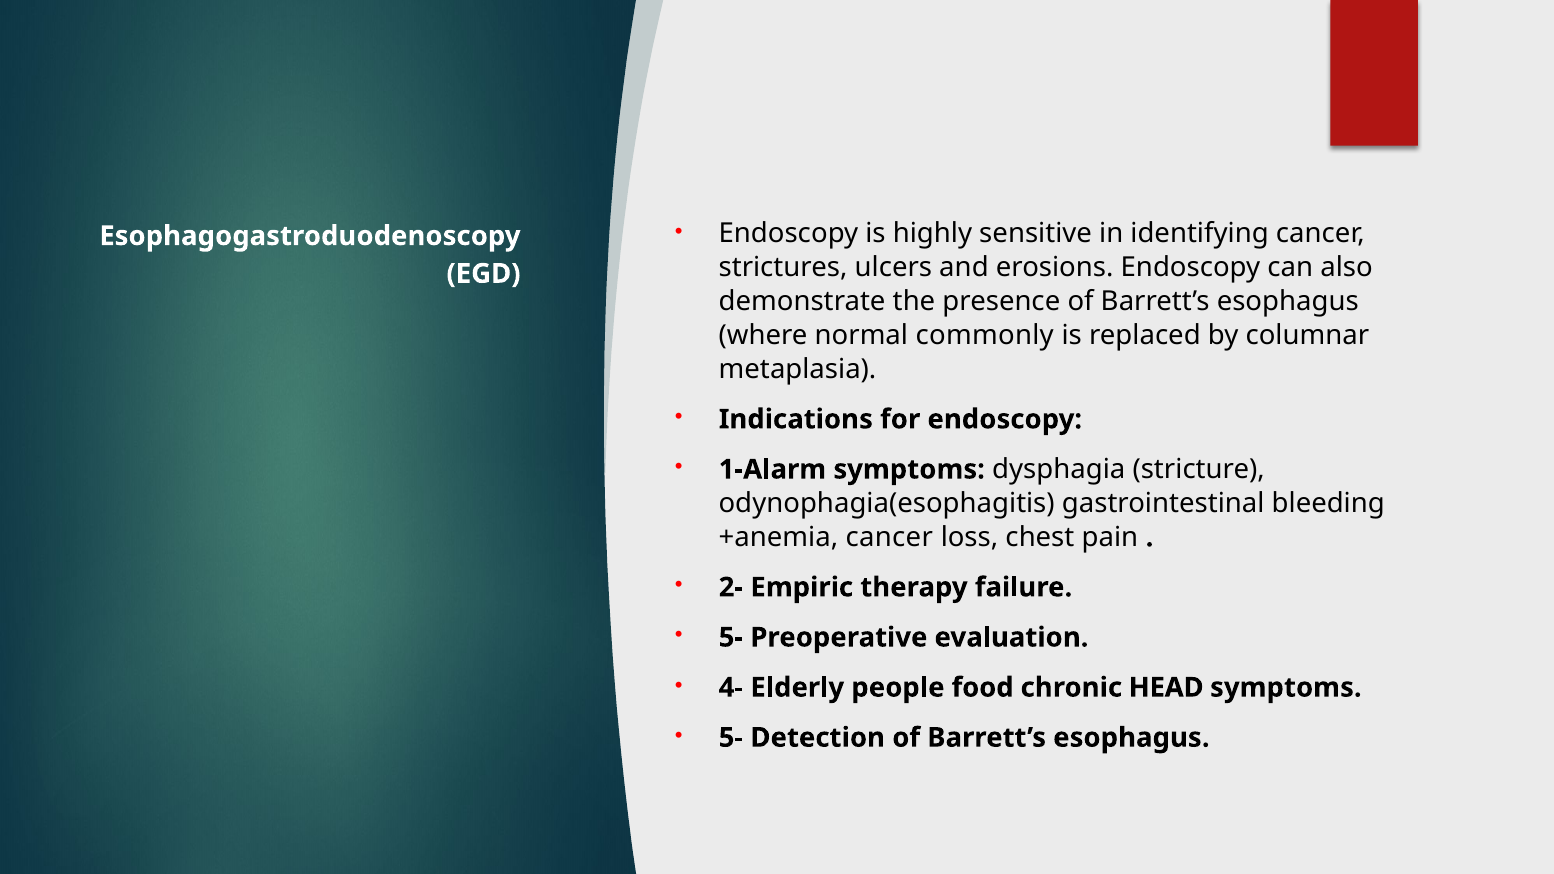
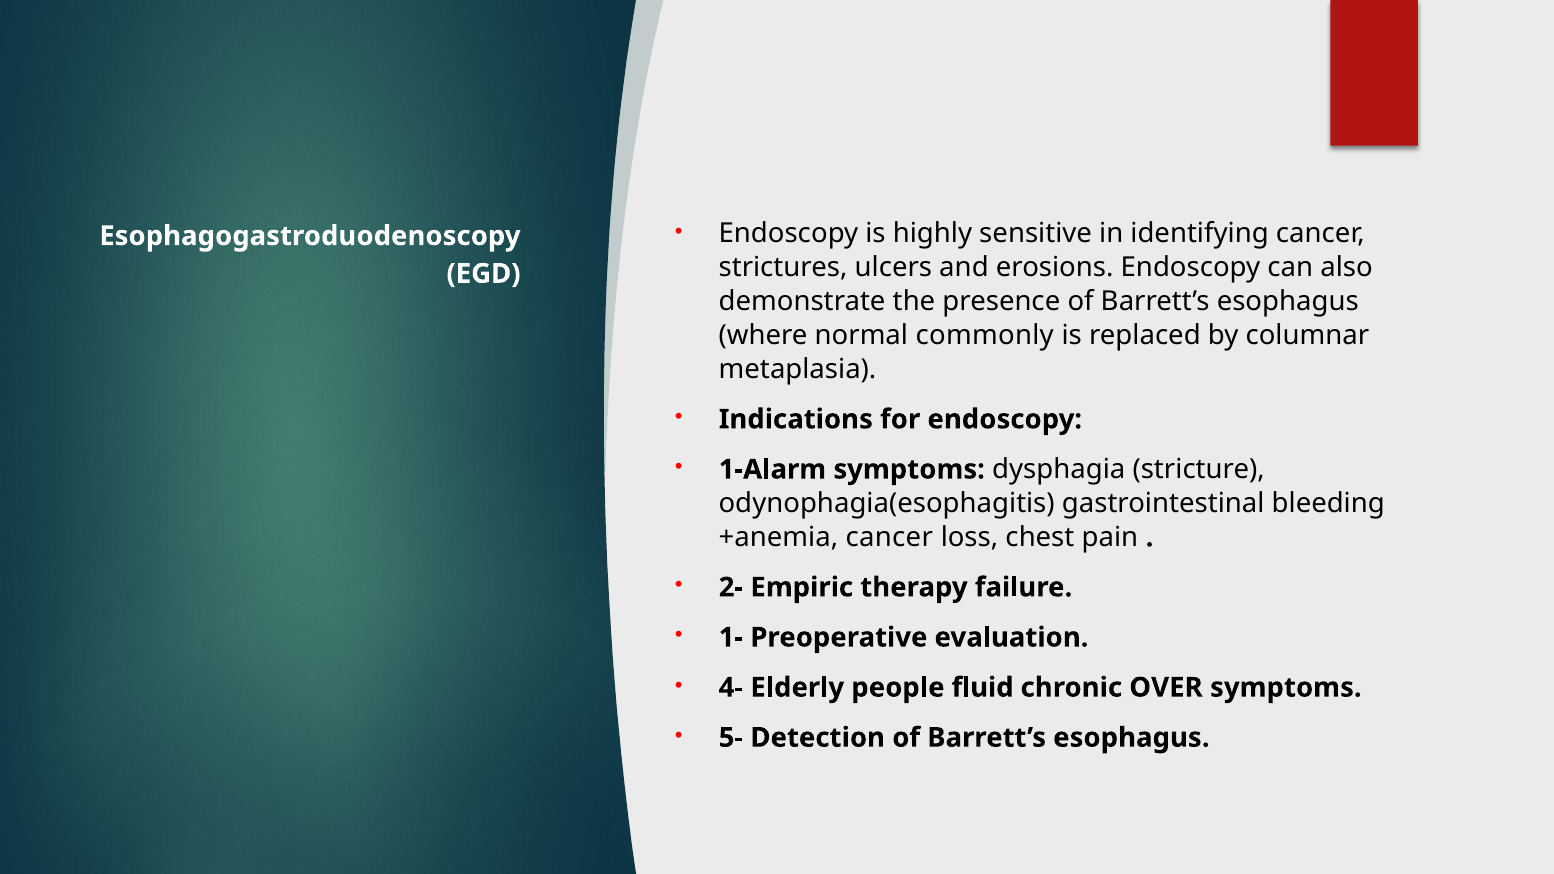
5-: 5- -> 1- (731, 638)
food: food -> fluid (983, 688)
HEAD: HEAD -> OVER (1166, 688)
